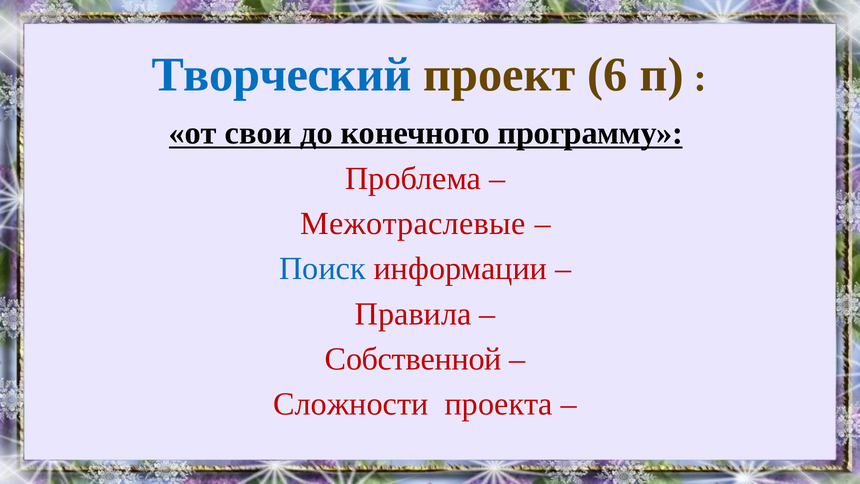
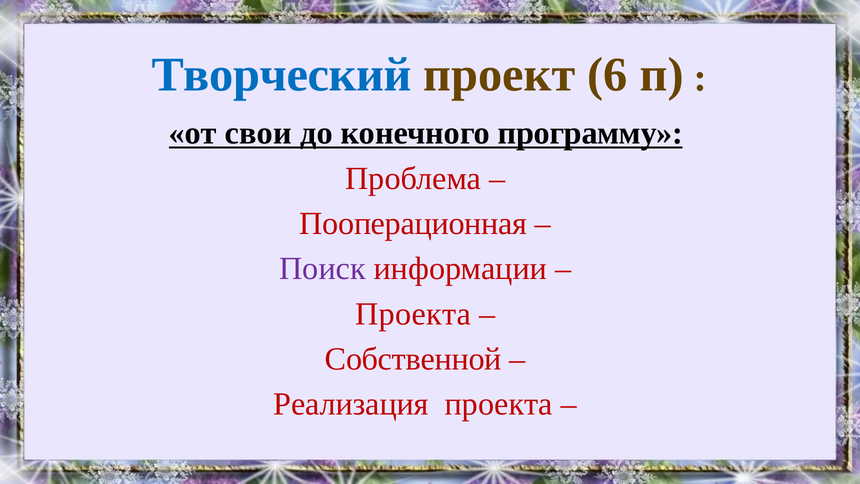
Межотраслевые: Межотраслевые -> Пооперационная (413, 223)
Поиск colour: blue -> purple (322, 269)
Правила: Правила -> Проекта (413, 314)
Сложности: Сложности -> Реализация (351, 404)
